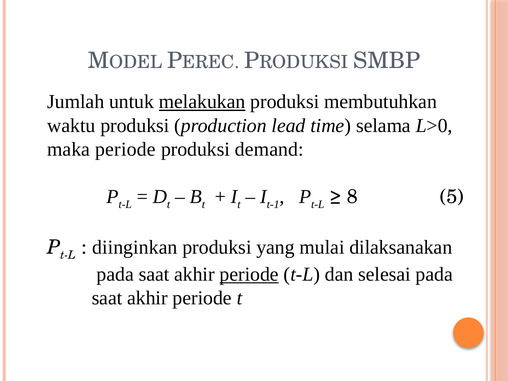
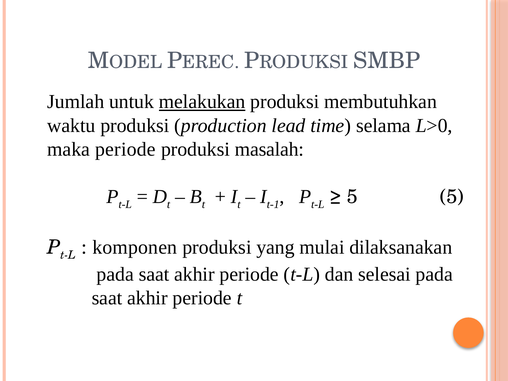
demand: demand -> masalah (269, 149)
8: 8 -> 5 (352, 197)
diinginkan: diinginkan -> komponen (135, 247)
periode underline: present -> none (249, 274)
